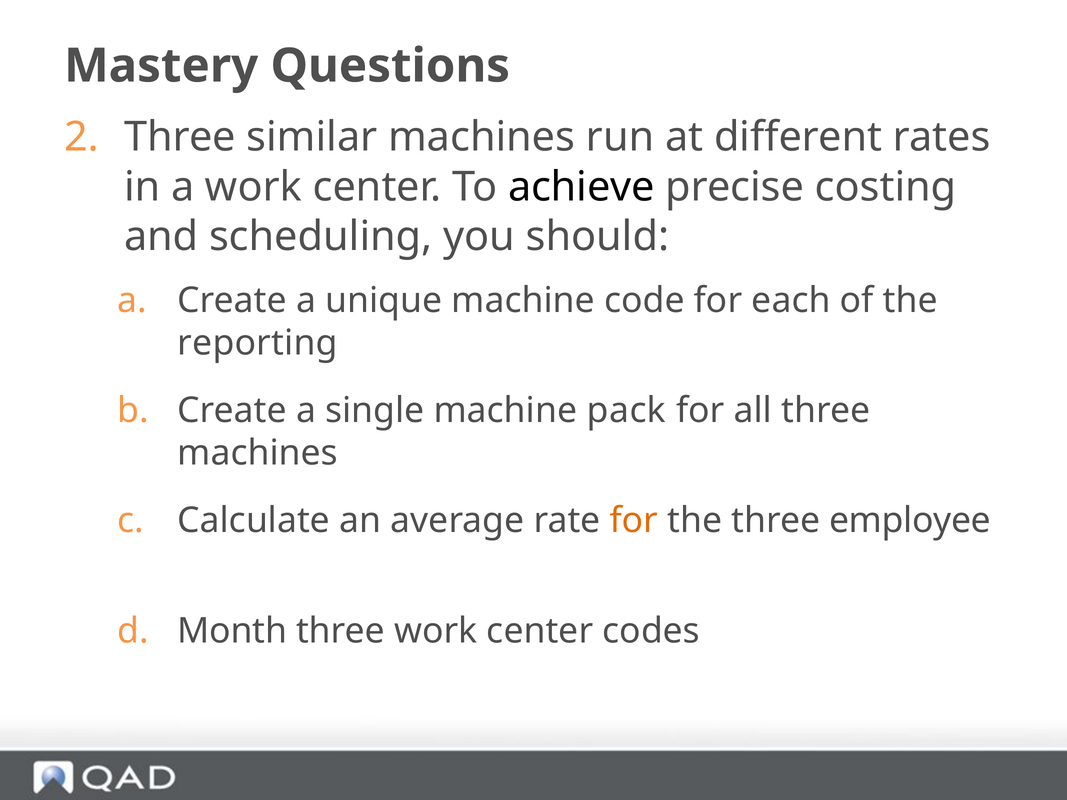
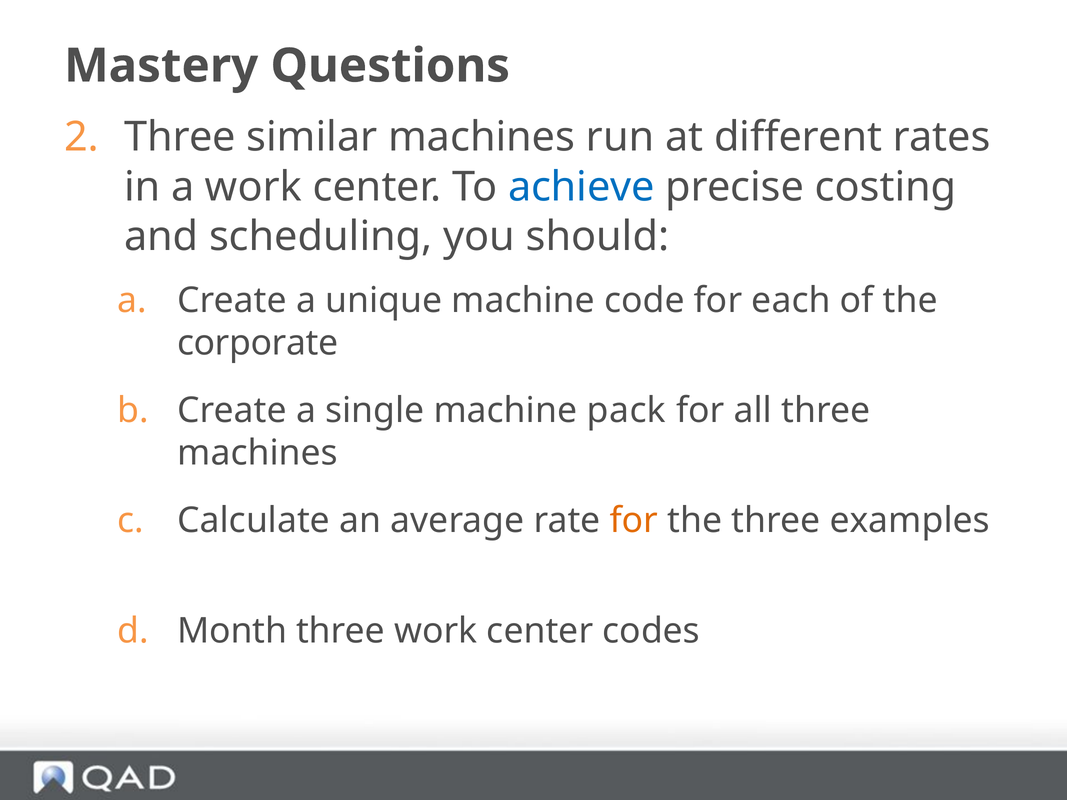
achieve colour: black -> blue (581, 187)
reporting: reporting -> corporate (258, 343)
employee: employee -> examples (910, 521)
